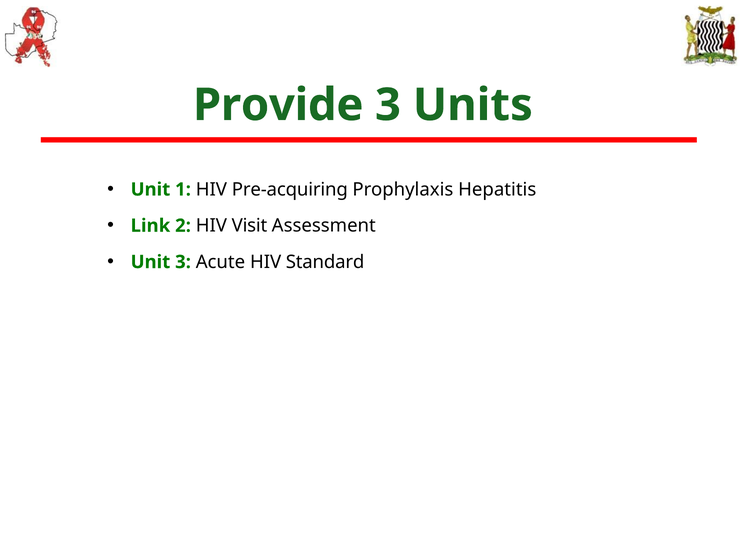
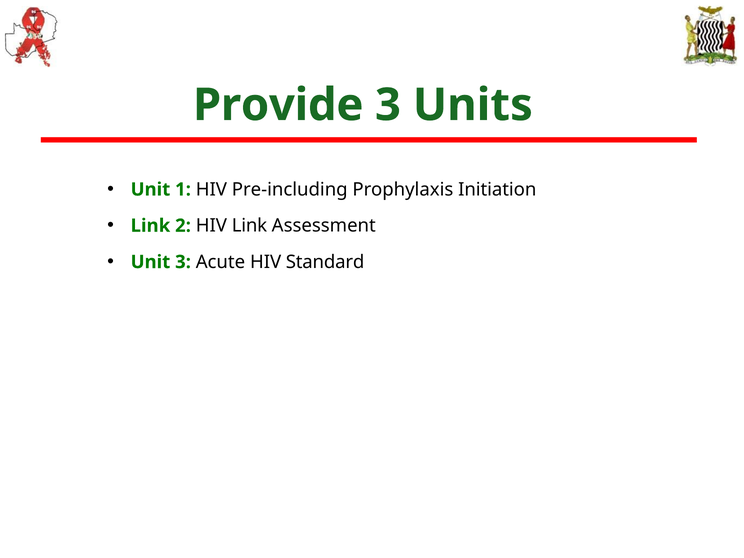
Pre-acquiring: Pre-acquiring -> Pre-including (290, 189)
Hepatitis: Hepatitis -> Initiation (497, 189)
HIV Visit: Visit -> Link (249, 226)
